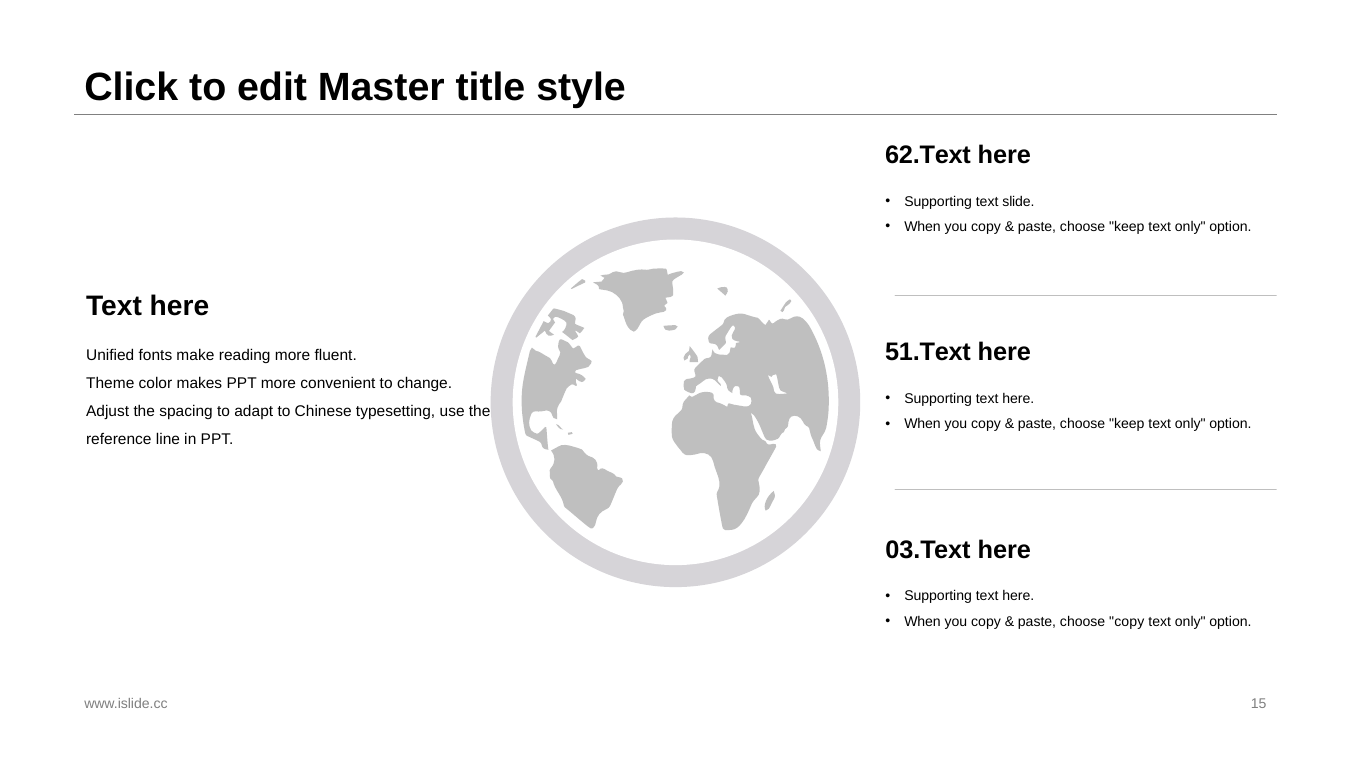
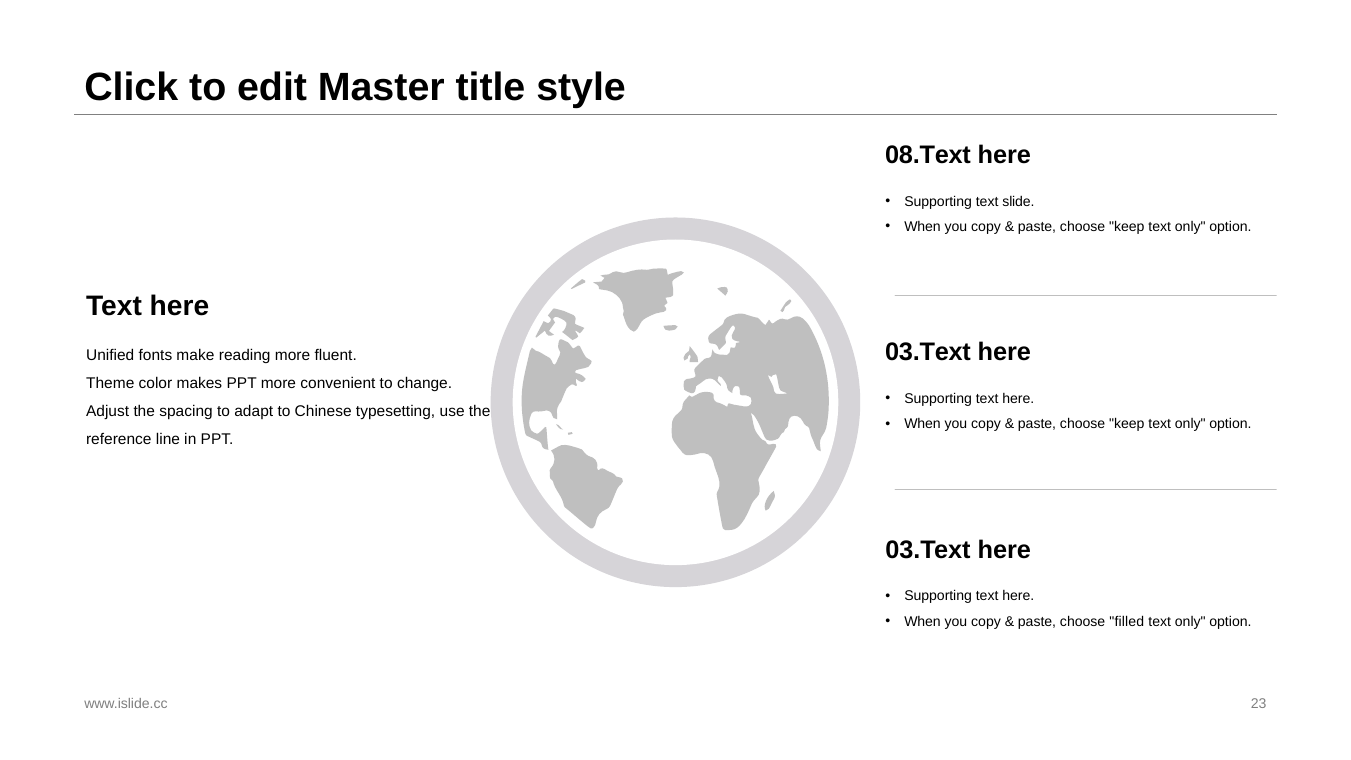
62.Text: 62.Text -> 08.Text (928, 155)
51.Text: 51.Text -> 03.Text (928, 353)
choose copy: copy -> filled (1127, 621)
15: 15 -> 23 (1259, 704)
